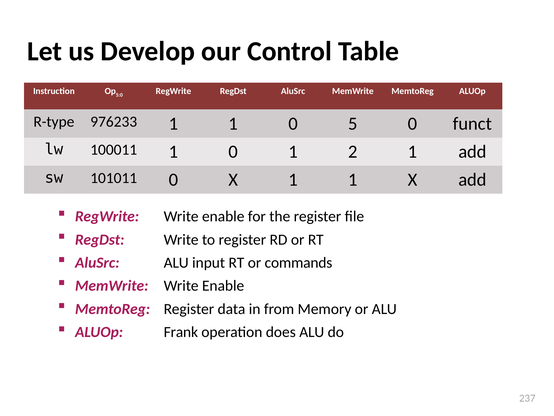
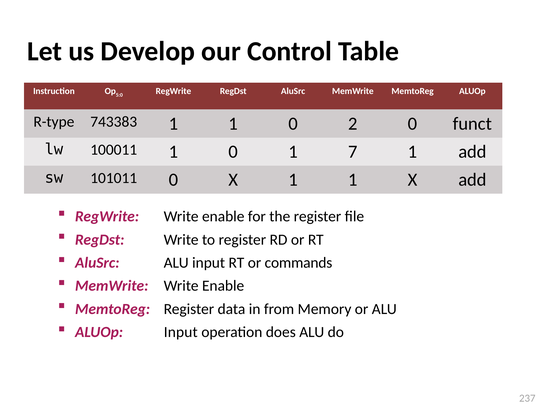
976233: 976233 -> 743383 (114, 122)
5: 5 -> 2 (353, 123)
2: 2 -> 7 (353, 152)
ALUOp Frank: Frank -> Input (181, 332)
